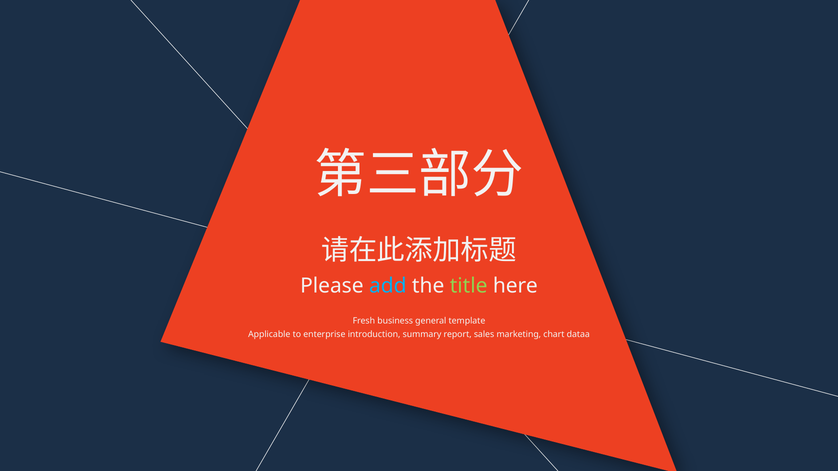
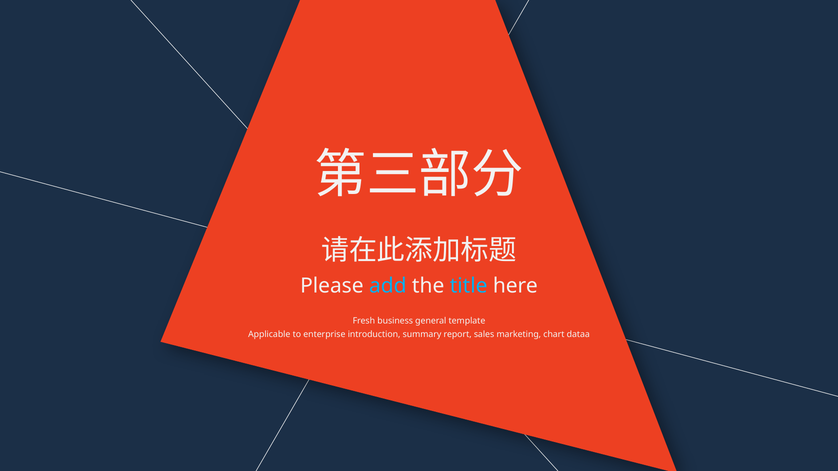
title colour: light green -> light blue (469, 286)
